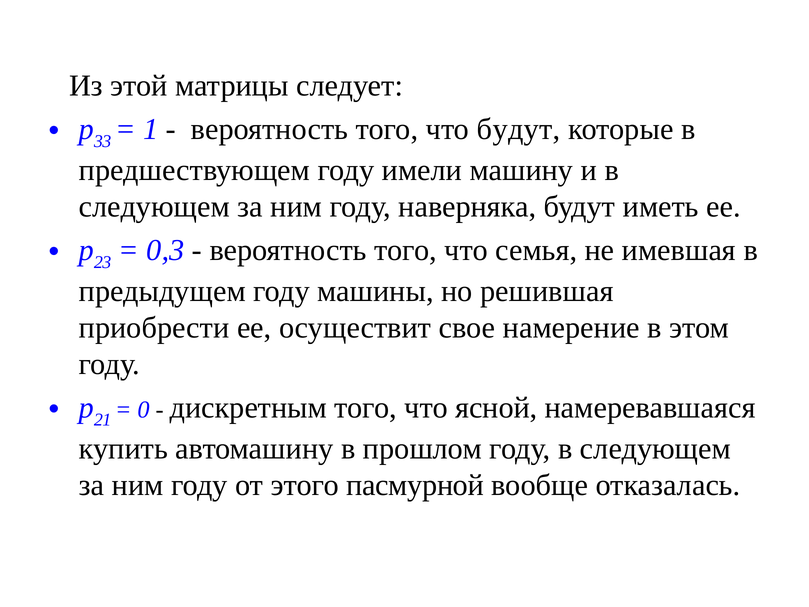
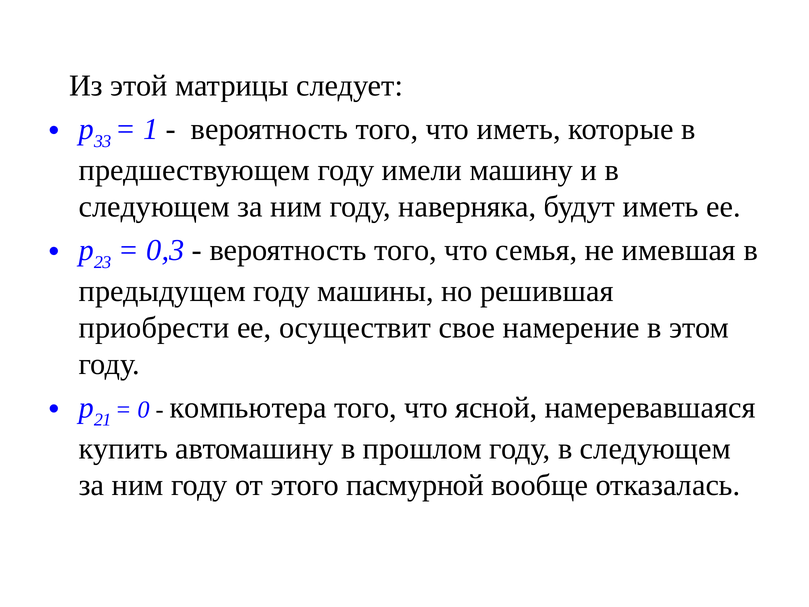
что будут: будут -> иметь (519, 129)
дискретным: дискретным -> компьютера (248, 408)
